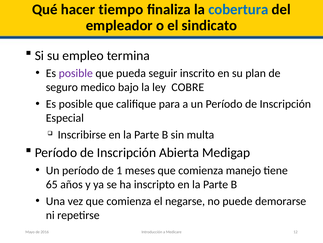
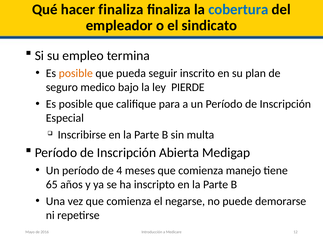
hacer tiempo: tiempo -> finaliza (121, 10)
posible colour: purple -> orange (76, 73)
COBRE: COBRE -> PIERDE (188, 87)
1: 1 -> 4 (119, 170)
